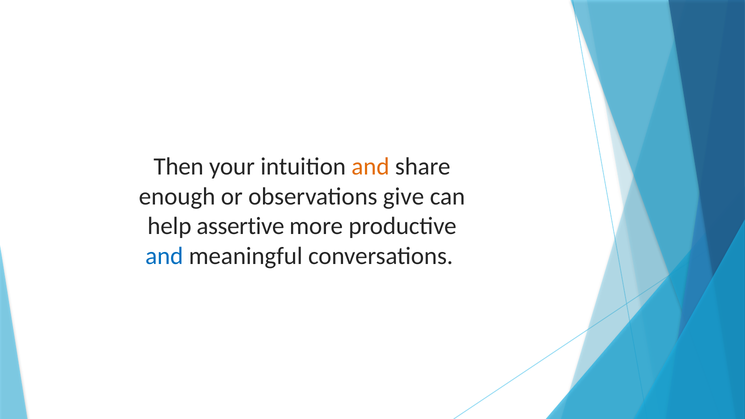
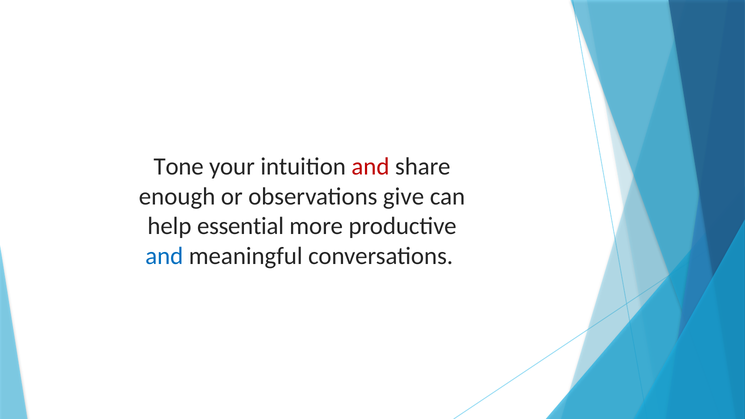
Then: Then -> Tone (179, 167)
and colour: orange -> red (370, 167)
assertive: assertive -> essential (240, 226)
